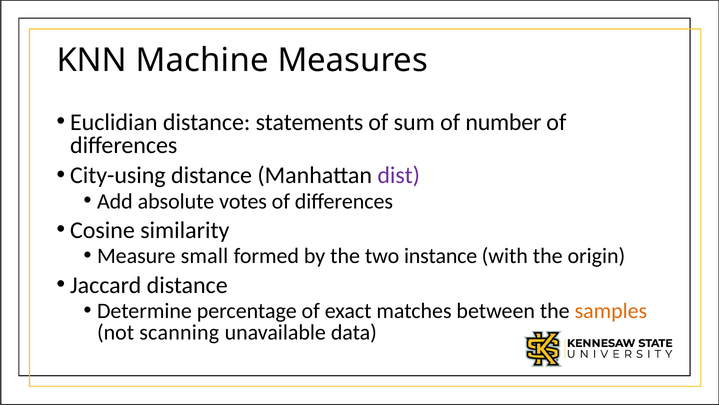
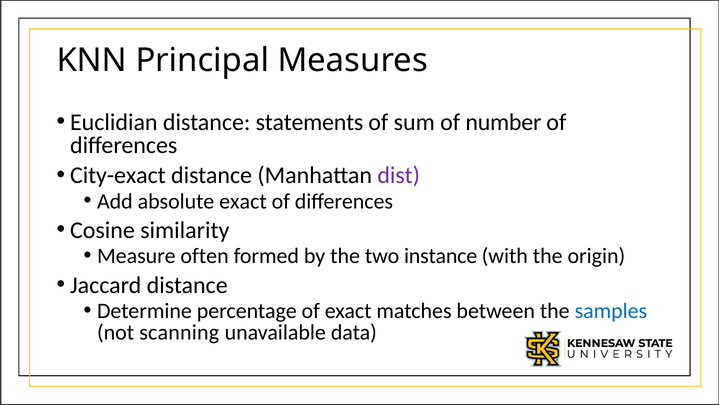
Machine: Machine -> Principal (202, 60)
City-using: City-using -> City-exact (118, 175)
absolute votes: votes -> exact (243, 201)
small: small -> often (205, 256)
samples colour: orange -> blue (611, 310)
